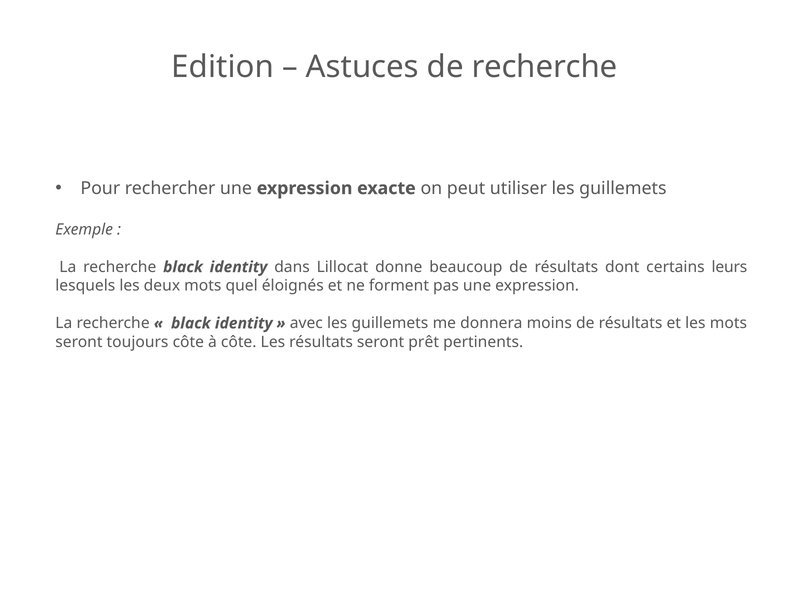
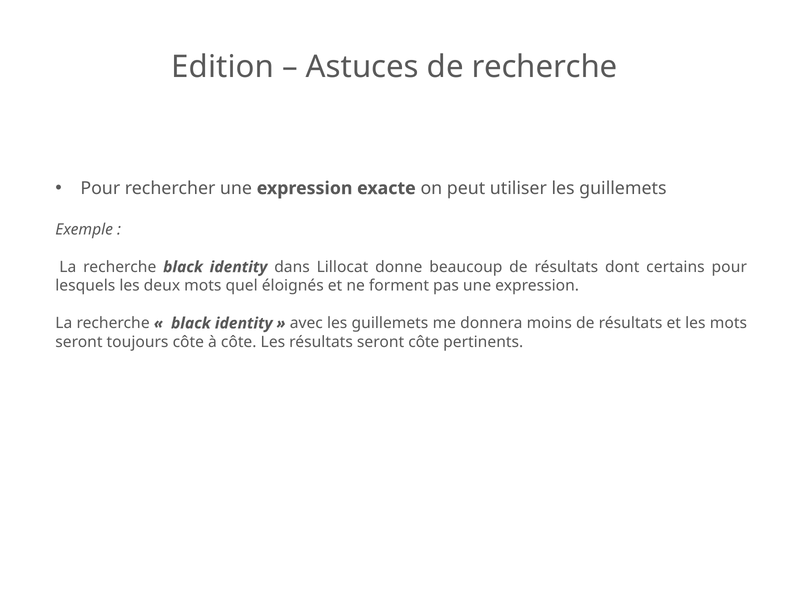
certains leurs: leurs -> pour (729, 267)
seront prêt: prêt -> côte (424, 342)
